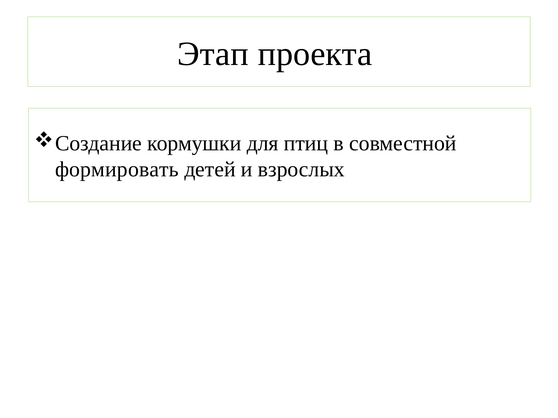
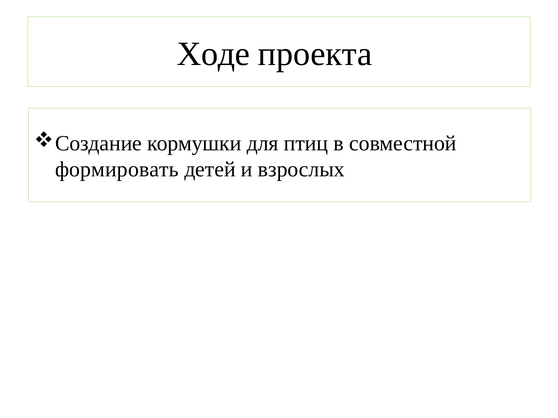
Этап: Этап -> Ходе (213, 54)
